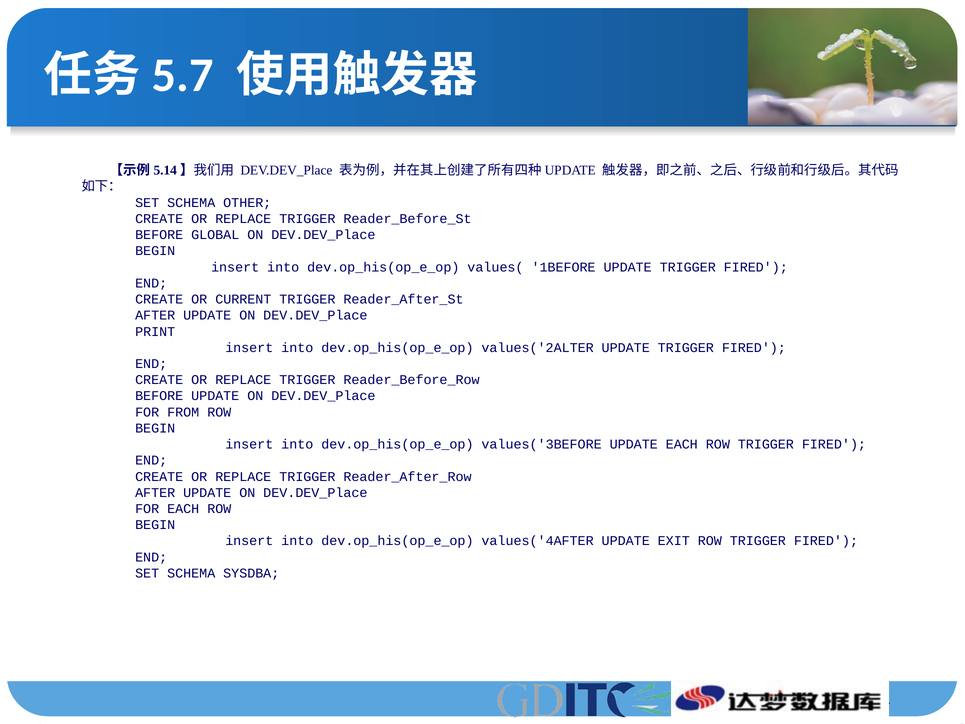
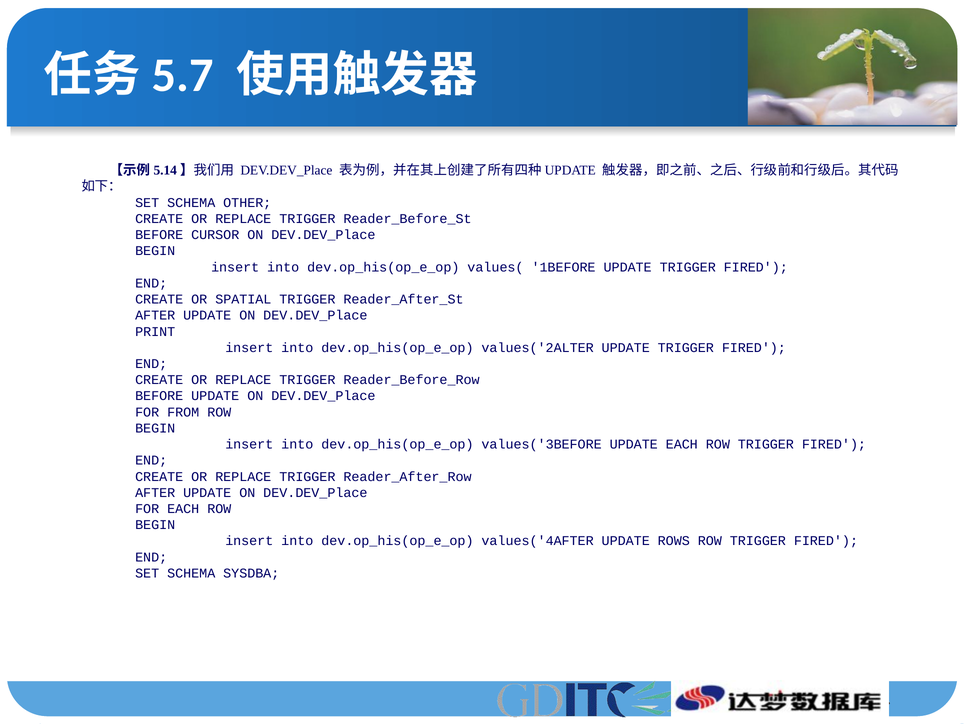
GLOBAL: GLOBAL -> CURSOR (215, 235)
CURRENT: CURRENT -> SPATIAL (243, 299)
EXIT: EXIT -> ROWS (674, 541)
